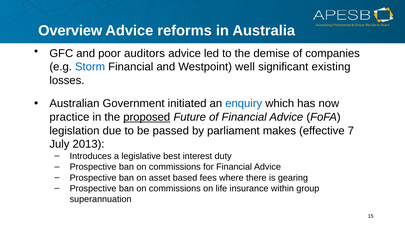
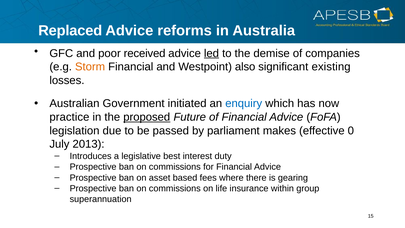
Overview: Overview -> Replaced (70, 31)
auditors: auditors -> received (145, 53)
led underline: none -> present (211, 53)
Storm colour: blue -> orange (90, 67)
well: well -> also (245, 67)
7: 7 -> 0 (351, 131)
